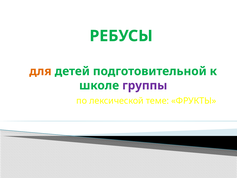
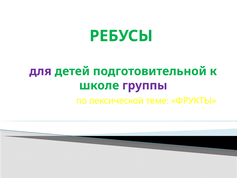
для colour: orange -> purple (40, 71)
